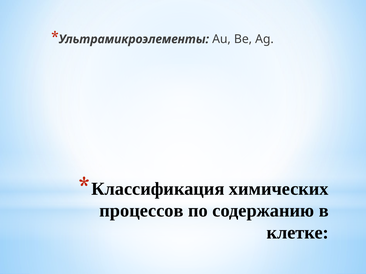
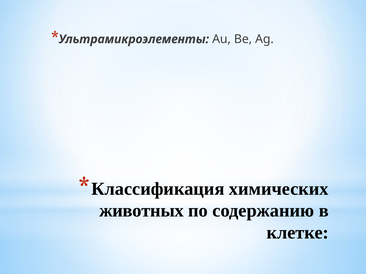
процессов: процессов -> животных (142, 211)
